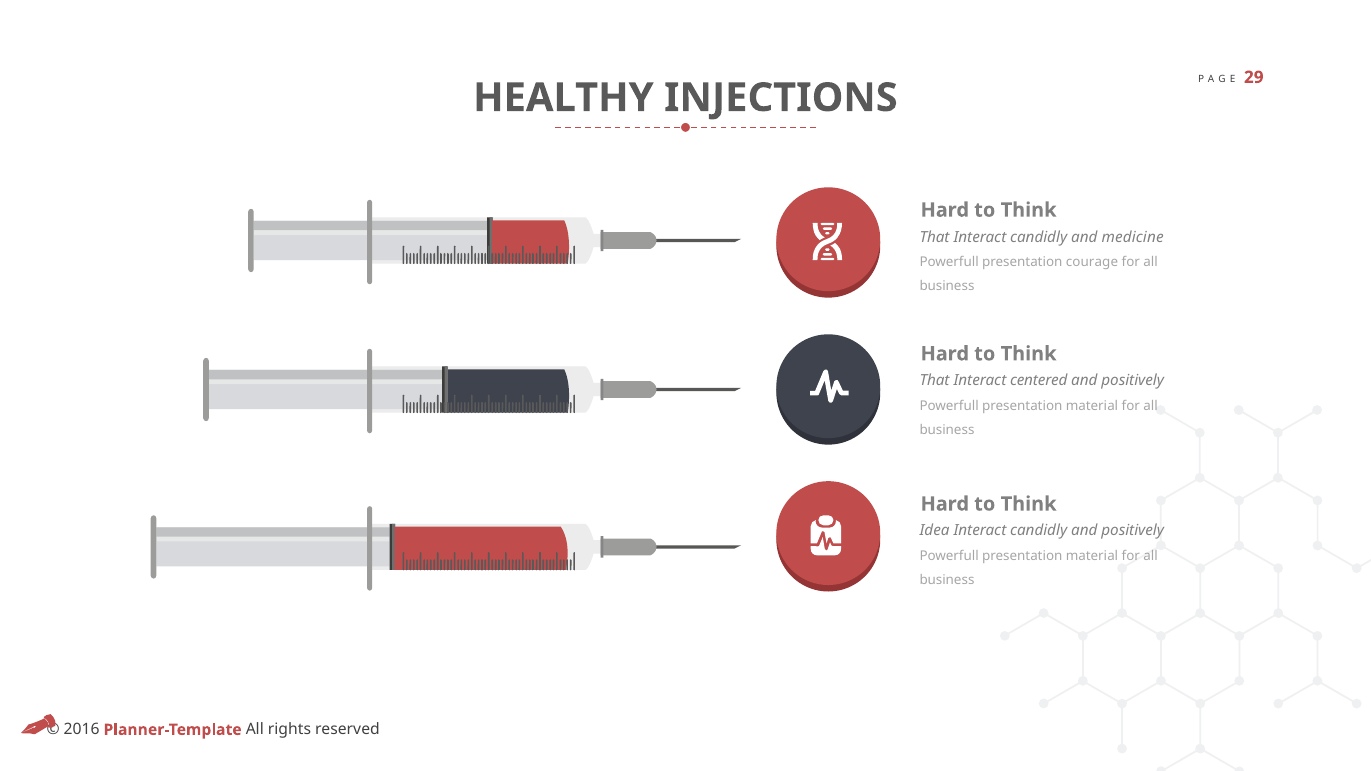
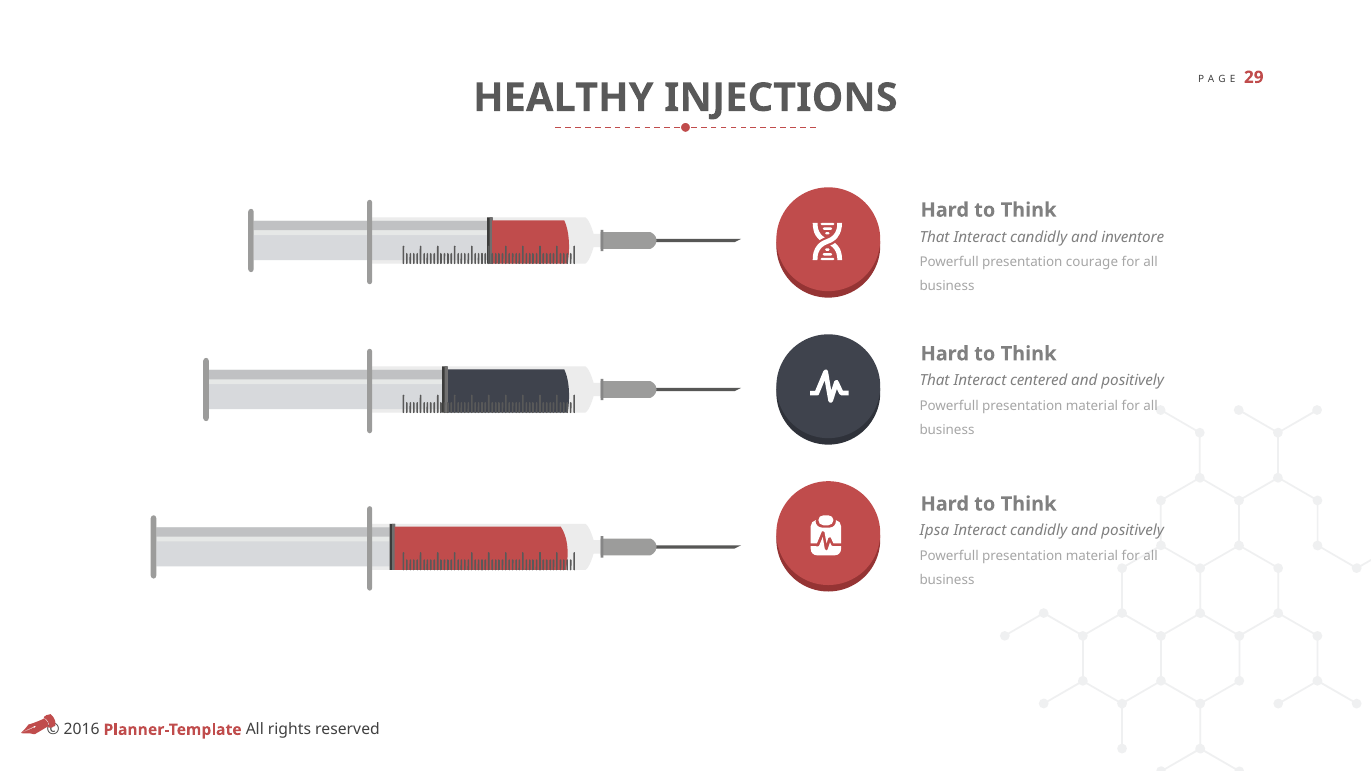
medicine: medicine -> inventore (1133, 237)
Idea: Idea -> Ipsa (934, 531)
